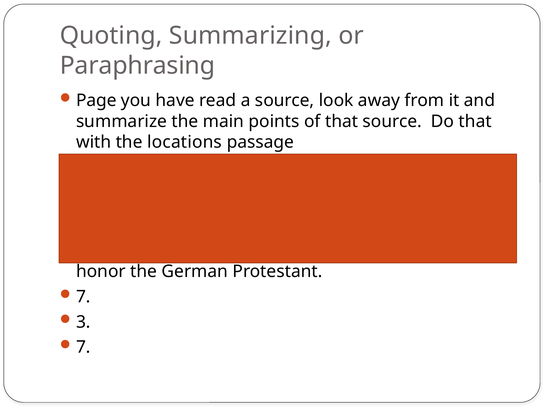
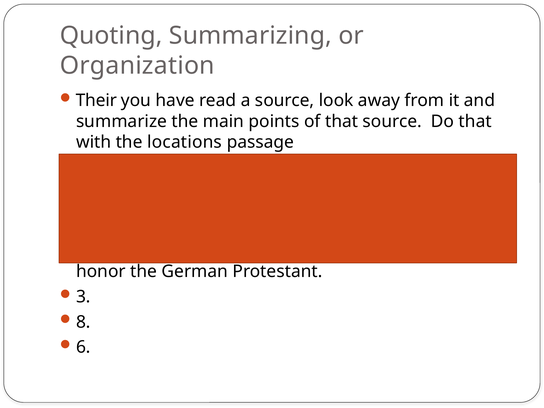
Paraphrasing: Paraphrasing -> Organization (137, 66)
Page: Page -> Their (96, 100)
7: 7 -> 3 (83, 297)
3: 3 -> 8 (83, 322)
7: 7 -> 6 (83, 347)
